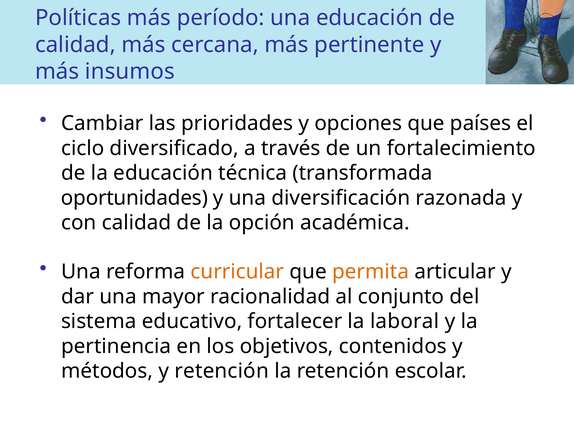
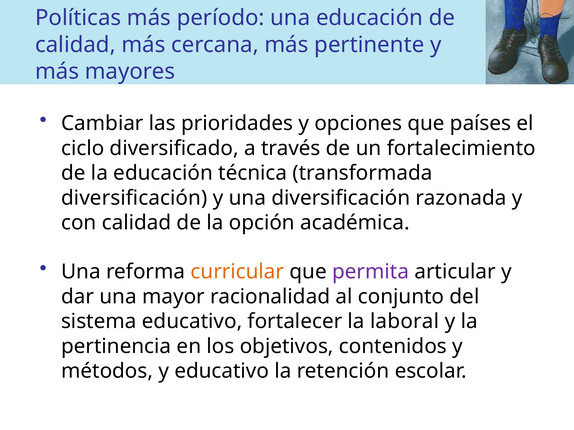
insumos: insumos -> mayores (130, 72)
oportunidades: oportunidades -> diversificación (134, 198)
permita colour: orange -> purple (371, 272)
y retención: retención -> educativo (222, 372)
